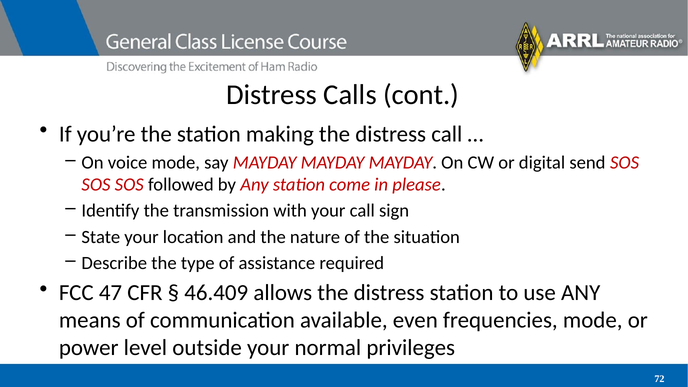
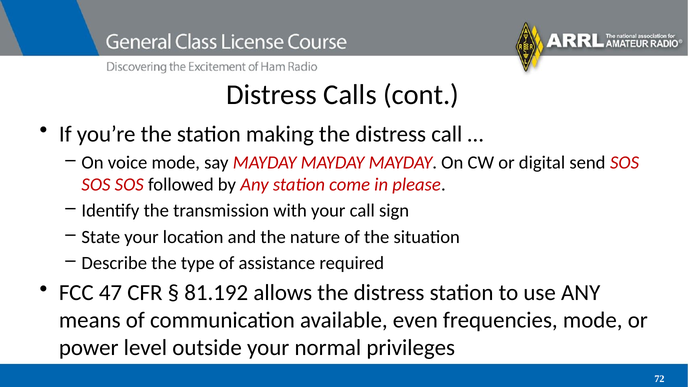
46.409: 46.409 -> 81.192 (216, 293)
